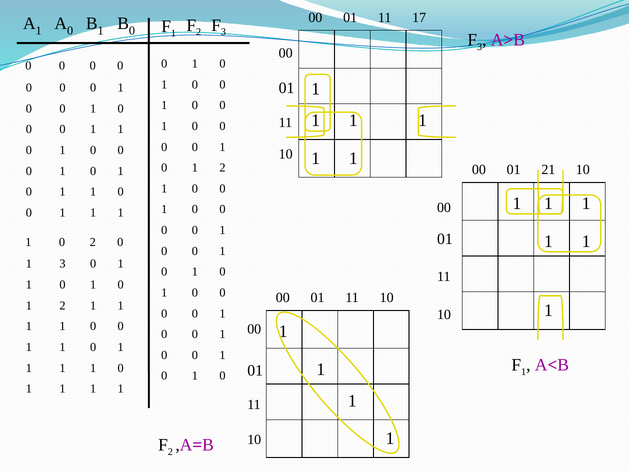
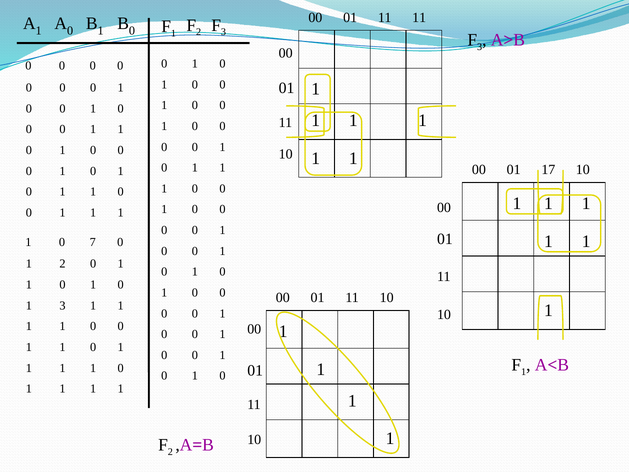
11 17: 17 -> 11 (419, 18)
2: 2 -> 1 (222, 168)
21: 21 -> 17 (548, 170)
0 2: 2 -> 7 (93, 242)
1 3: 3 -> 2 (62, 264)
2: 2 -> 3 (62, 305)
